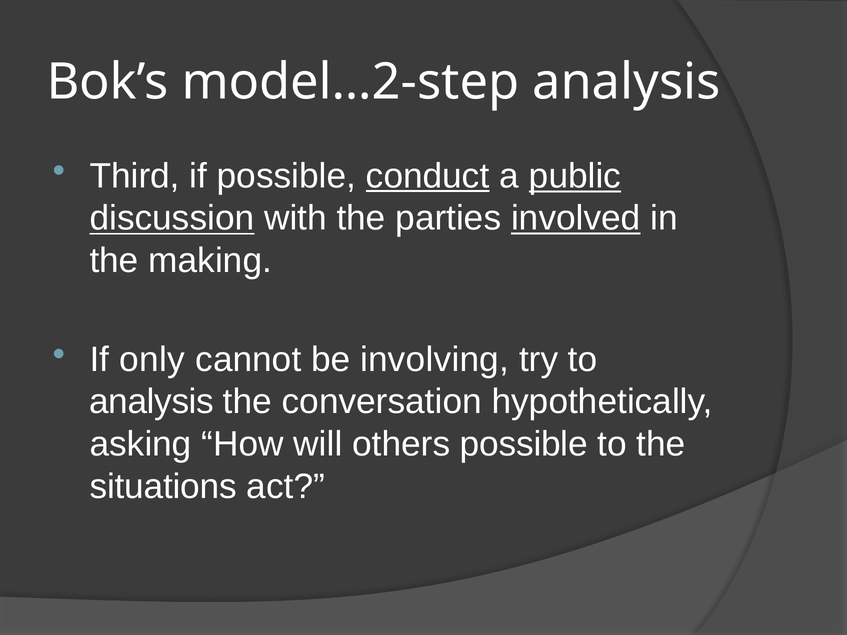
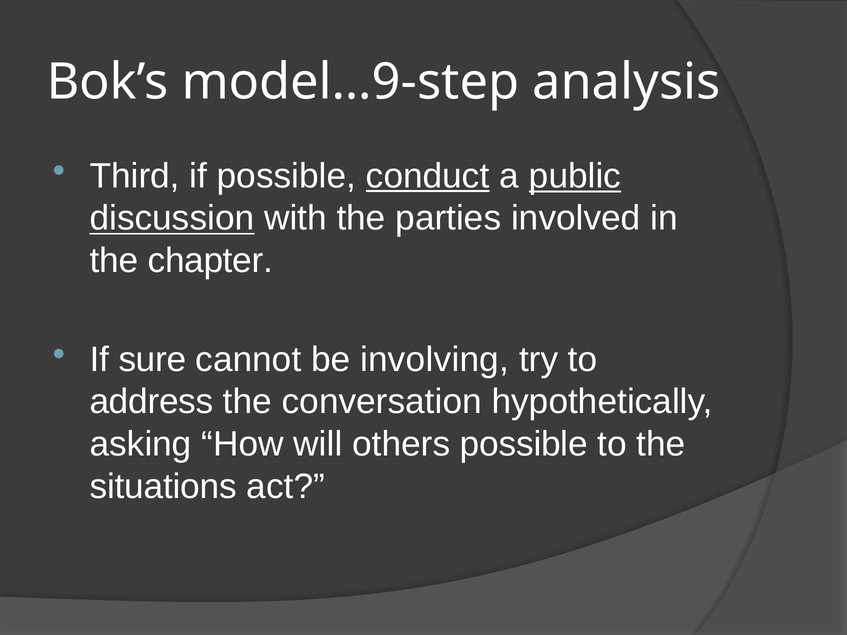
model…2-step: model…2-step -> model…9-step (350, 82)
involved underline: present -> none (576, 218)
making: making -> chapter (210, 261)
only: only -> sure (152, 360)
analysis: analysis -> address (152, 402)
